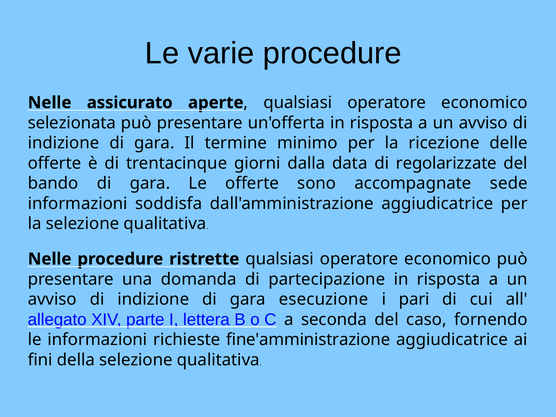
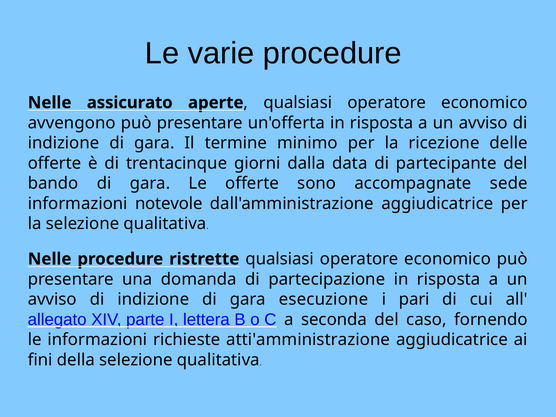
selezionata: selezionata -> avvengono (72, 123)
regolarizzate: regolarizzate -> partecipante (446, 163)
soddisfa: soddisfa -> notevole (169, 203)
fine'amministrazione: fine'amministrazione -> atti'amministrazione (308, 340)
